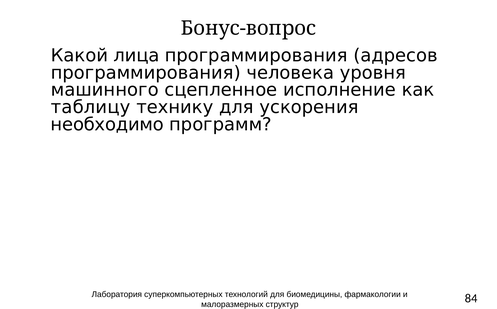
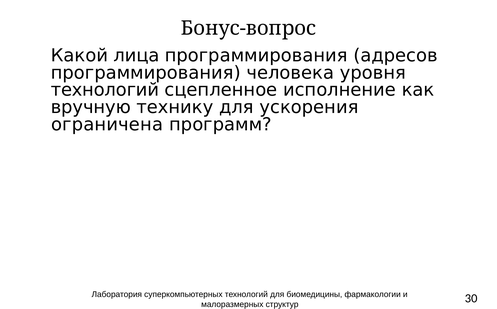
машинного: машинного -> технологий (105, 90)
таблицу: таблицу -> вручную (91, 107)
необходимо: необходимо -> ограничена (107, 125)
84: 84 -> 30 (471, 298)
